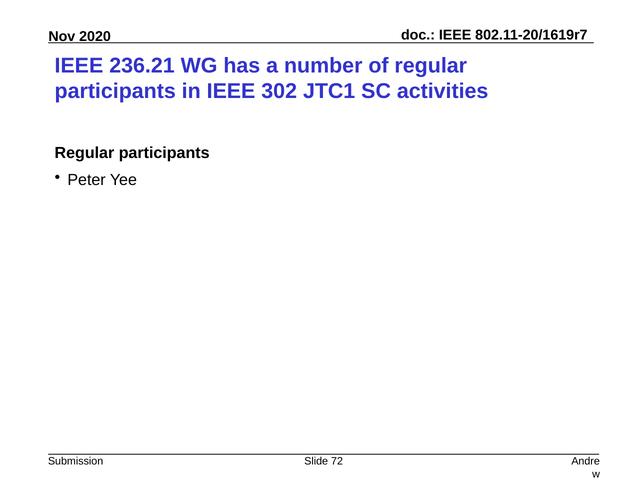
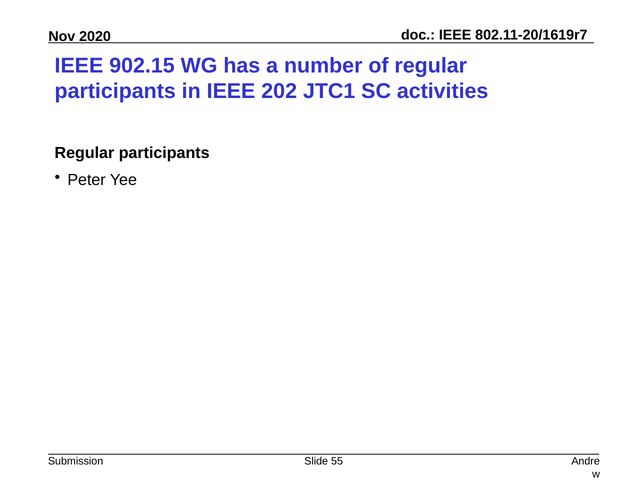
236.21: 236.21 -> 902.15 (142, 66)
302: 302 -> 202 (279, 91)
72: 72 -> 55 (337, 462)
